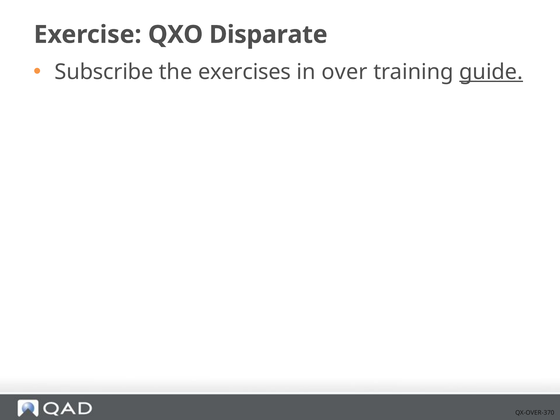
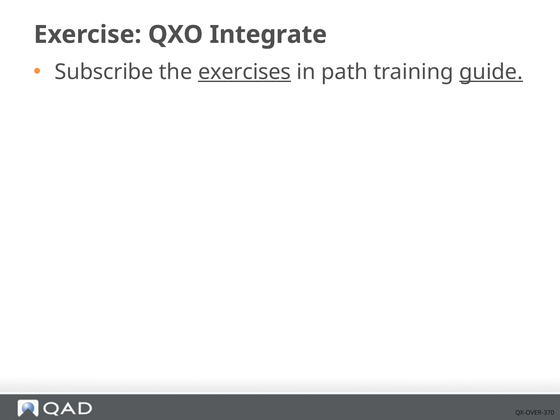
Disparate: Disparate -> Integrate (268, 35)
exercises underline: none -> present (245, 72)
over: over -> path (345, 72)
